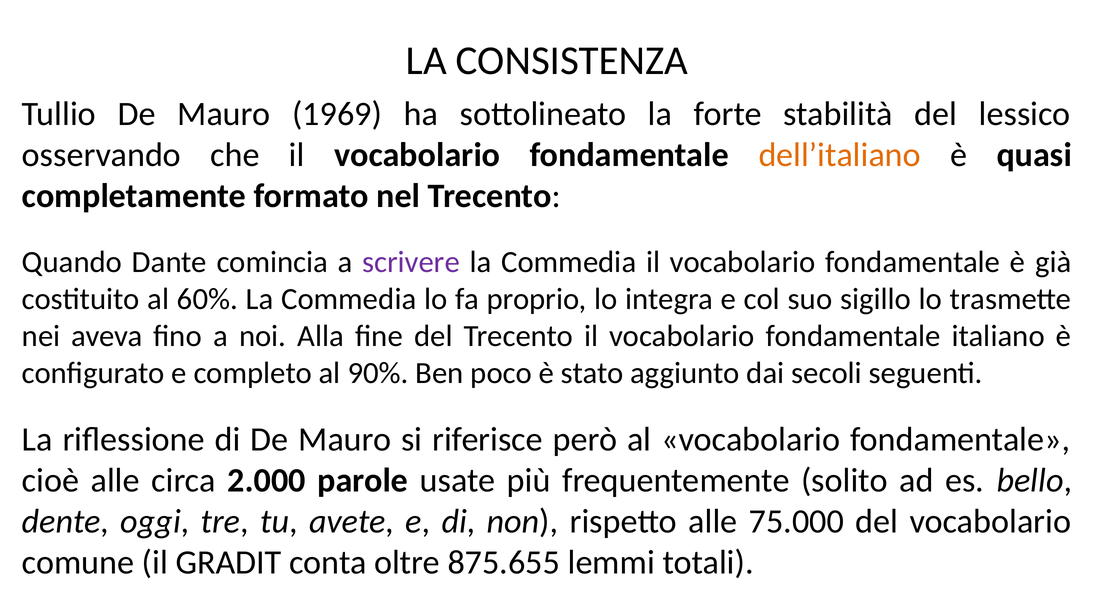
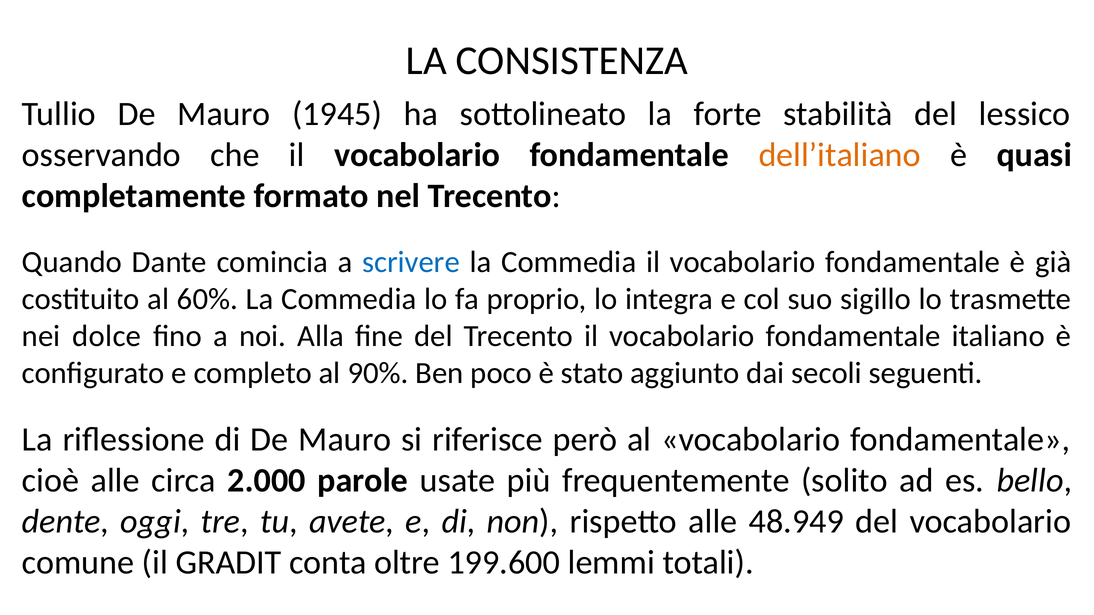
1969: 1969 -> 1945 (337, 114)
scrivere colour: purple -> blue (411, 262)
aveva: aveva -> dolce (107, 336)
75.000: 75.000 -> 48.949 (796, 522)
875.655: 875.655 -> 199.600 (504, 563)
